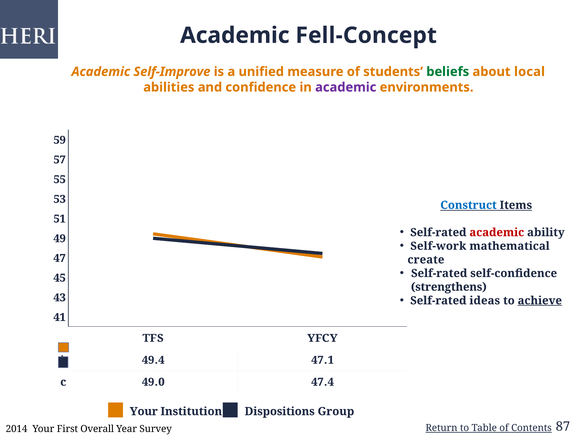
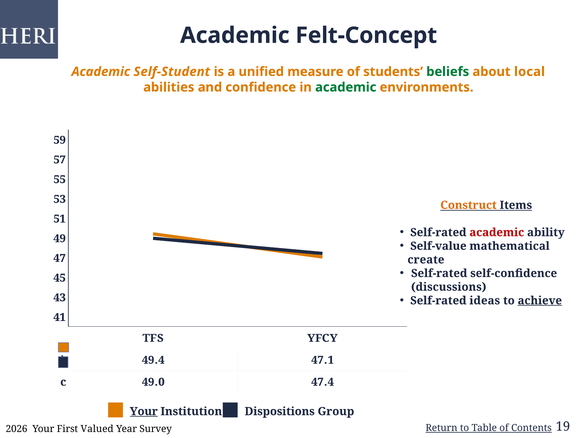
Fell-Concept: Fell-Concept -> Felt-Concept (366, 35)
Self-Improve: Self-Improve -> Self-Student (172, 72)
academic colour: purple -> green (346, 87)
Construct colour: blue -> orange (468, 205)
Self-work: Self-work -> Self-value (438, 246)
strengthens: strengthens -> discussions (449, 287)
Your underline: none -> present (144, 411)
2014: 2014 -> 2026 (17, 429)
Overall: Overall -> Valued (97, 429)
87: 87 -> 19 (563, 426)
